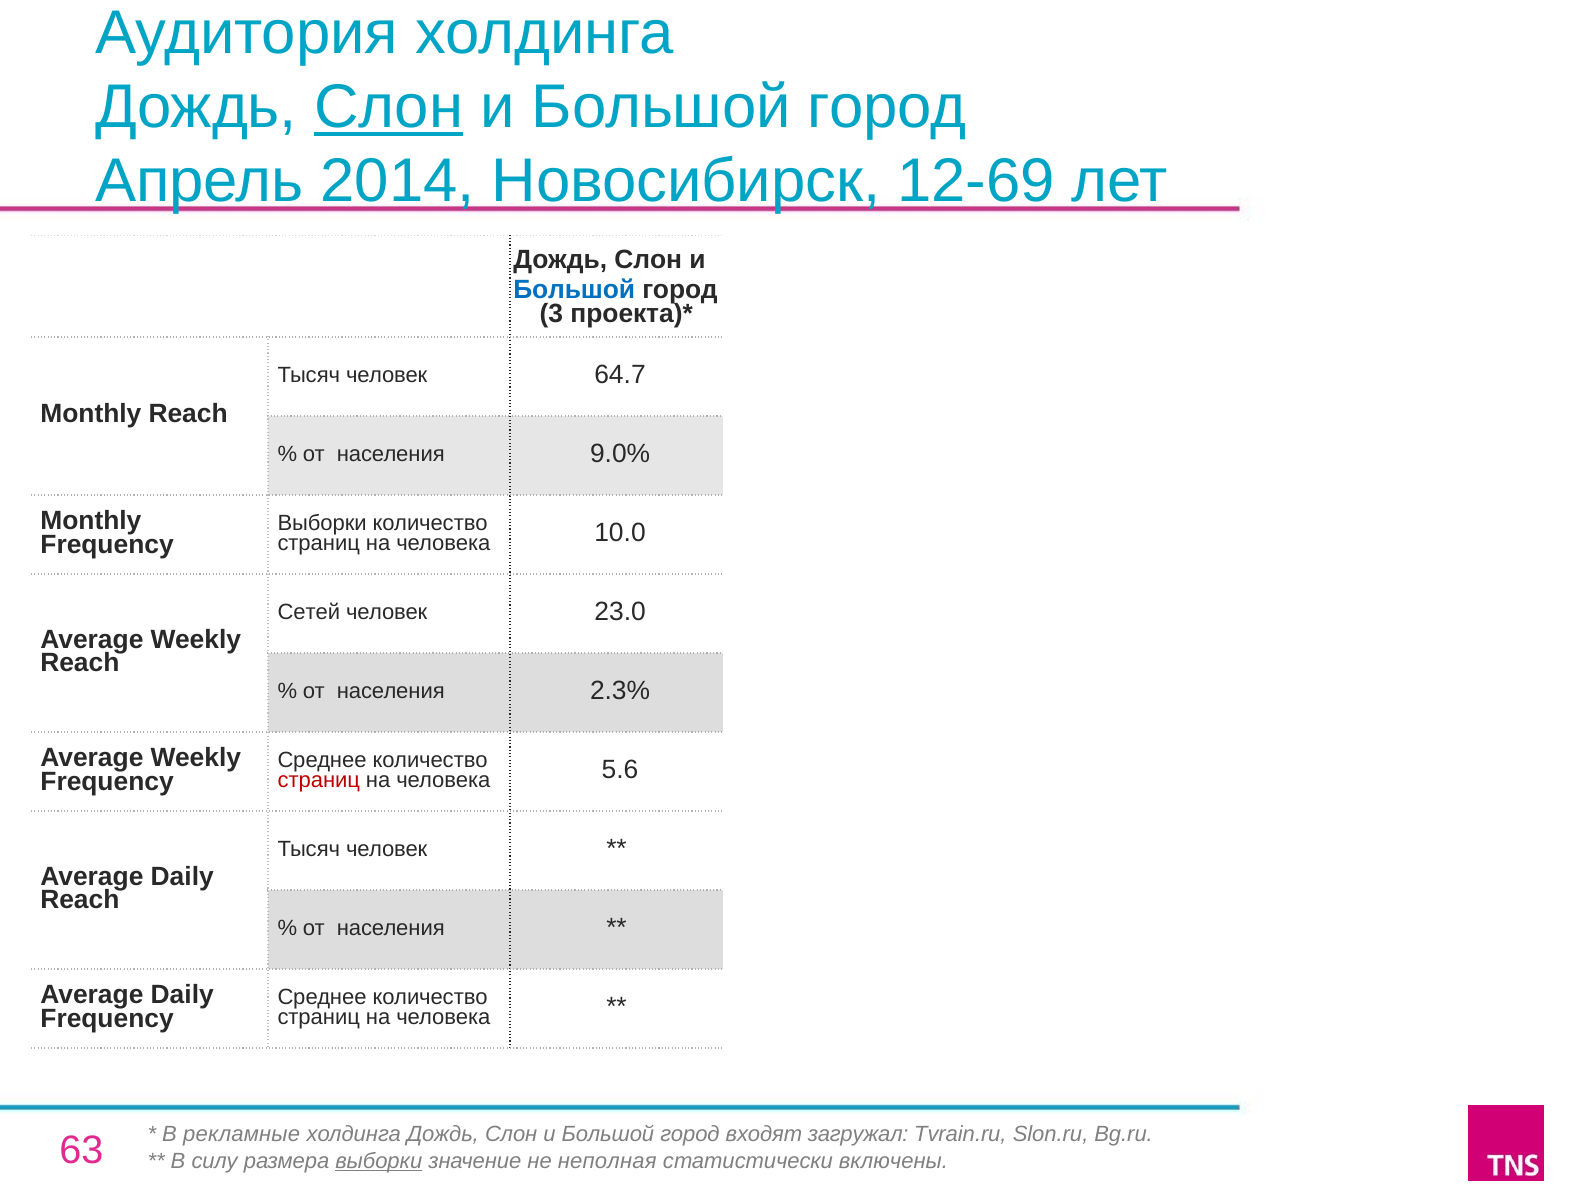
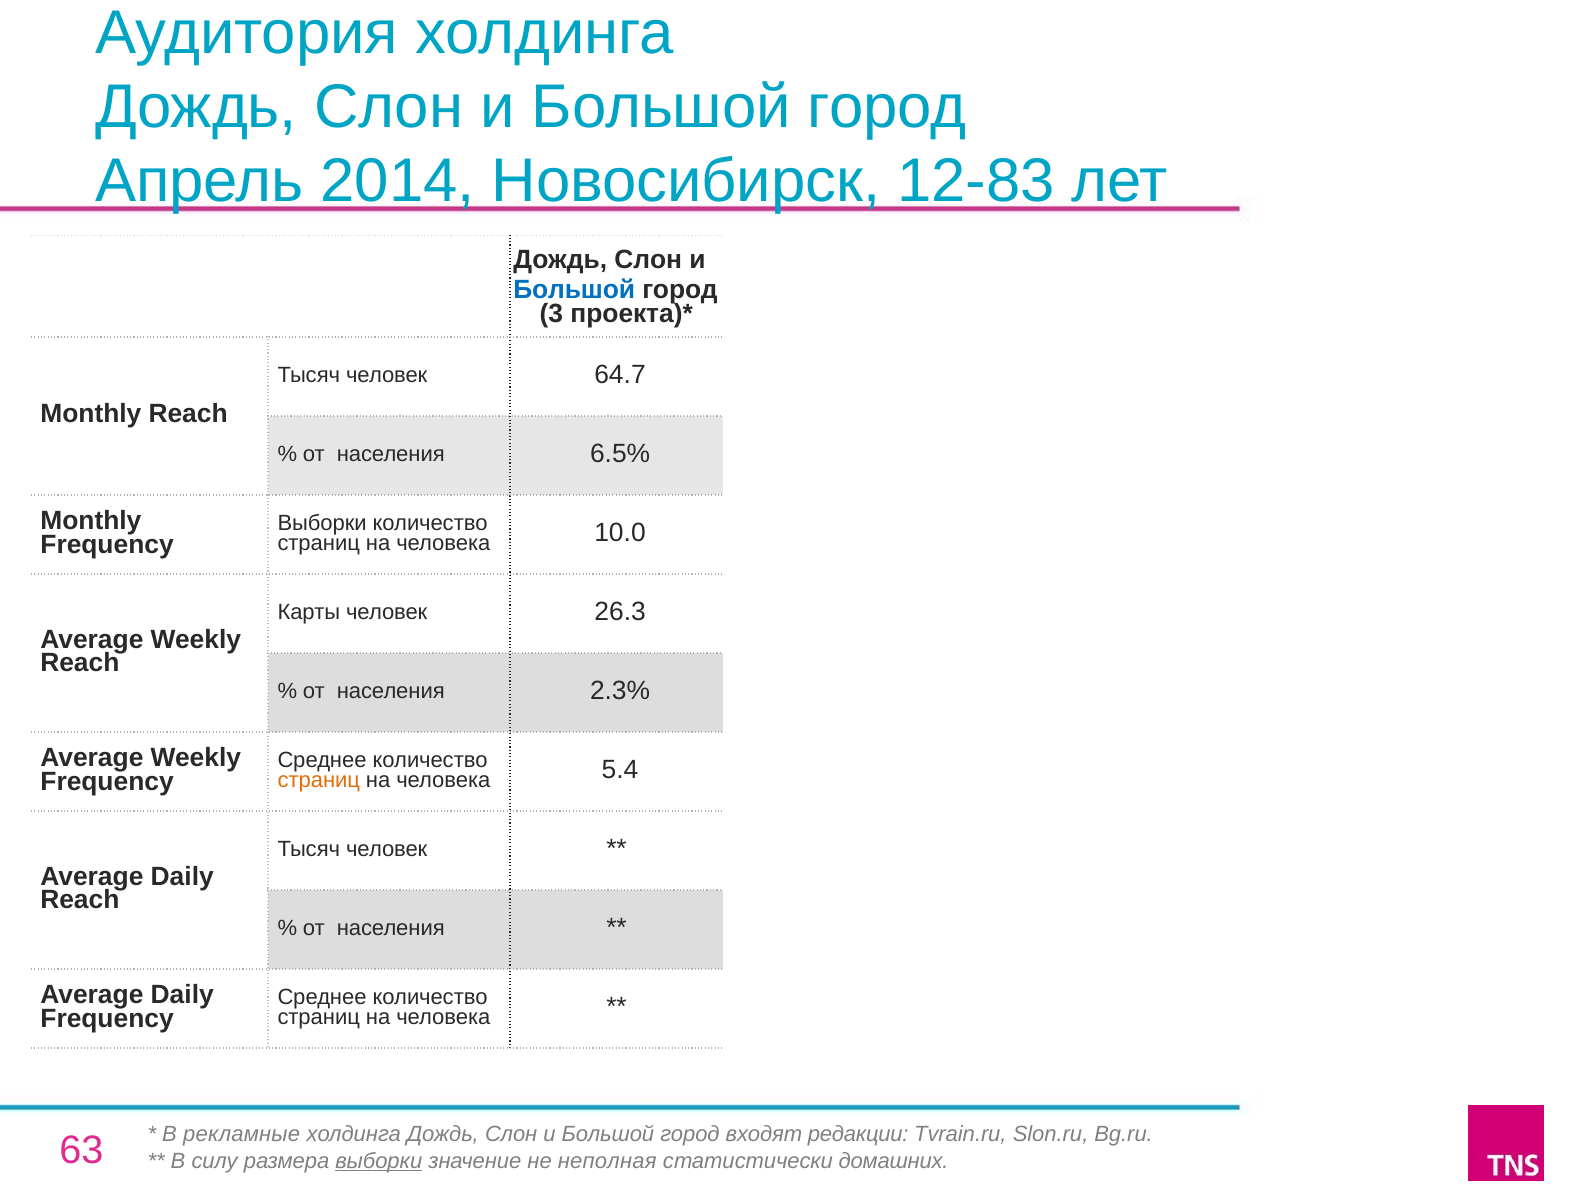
Слон underline: present -> none (389, 107)
12-69: 12-69 -> 12-83 (976, 181)
9.0%: 9.0% -> 6.5% (620, 454)
Сетей: Сетей -> Карты (309, 612)
23.0: 23.0 -> 26.3 (620, 612)
страниц colour: red -> orange (319, 780)
5.6: 5.6 -> 5.4 (620, 770)
загружал: загружал -> редакции (858, 1134)
включены: включены -> домашних (894, 1161)
